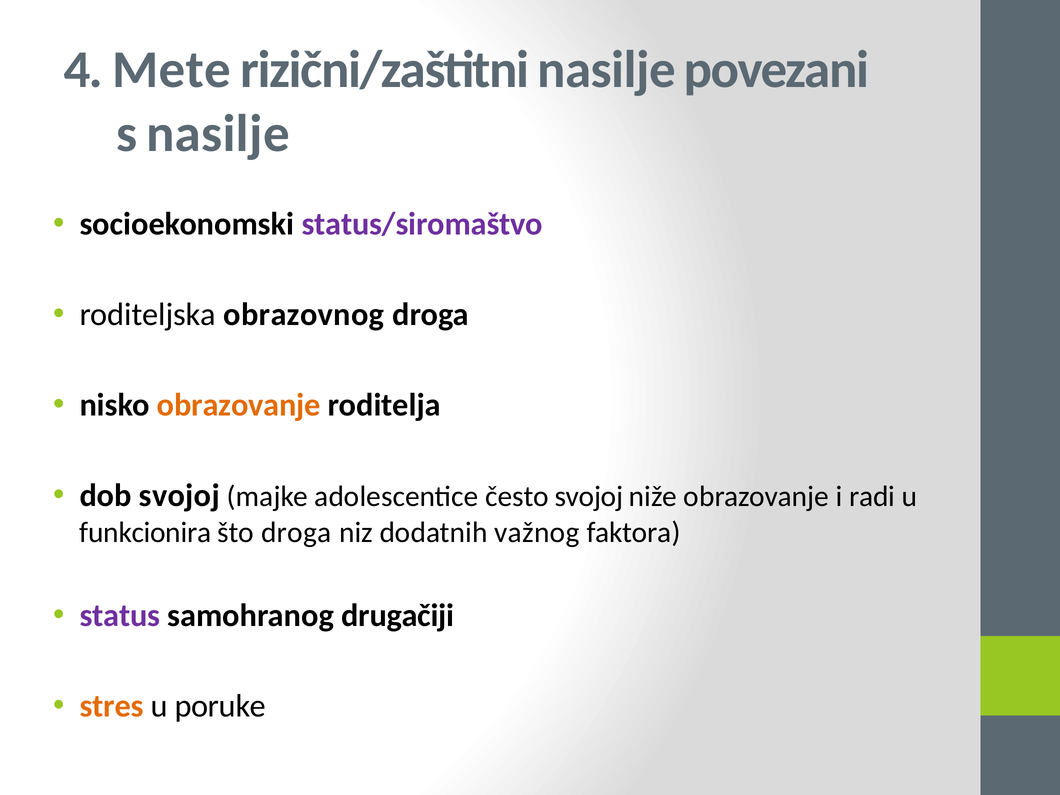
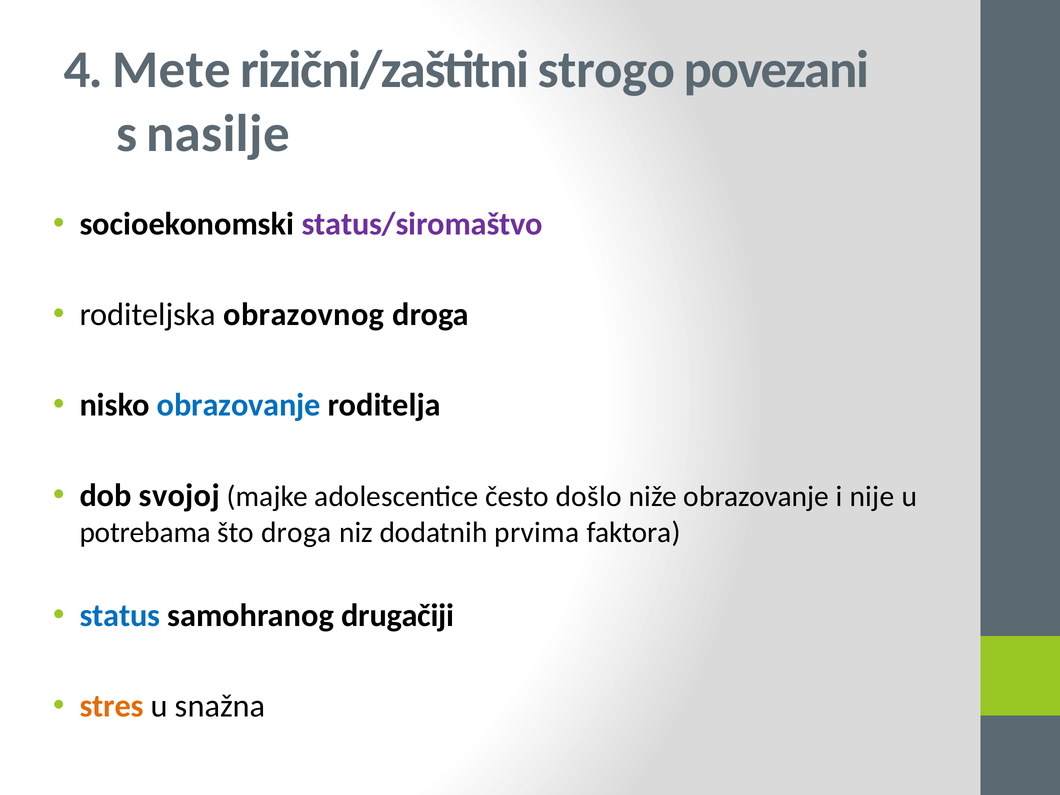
rizični/zaštitni nasilje: nasilje -> strogo (607, 70)
obrazovanje colour: orange -> blue (239, 405)
često svojoj: svojoj -> došlo (589, 497)
radi: radi -> nije (872, 497)
funkcionira: funkcionira -> potrebama (145, 533)
važnog: važnog -> prvima (537, 533)
status colour: purple -> blue (120, 616)
poruke: poruke -> snažna (220, 706)
